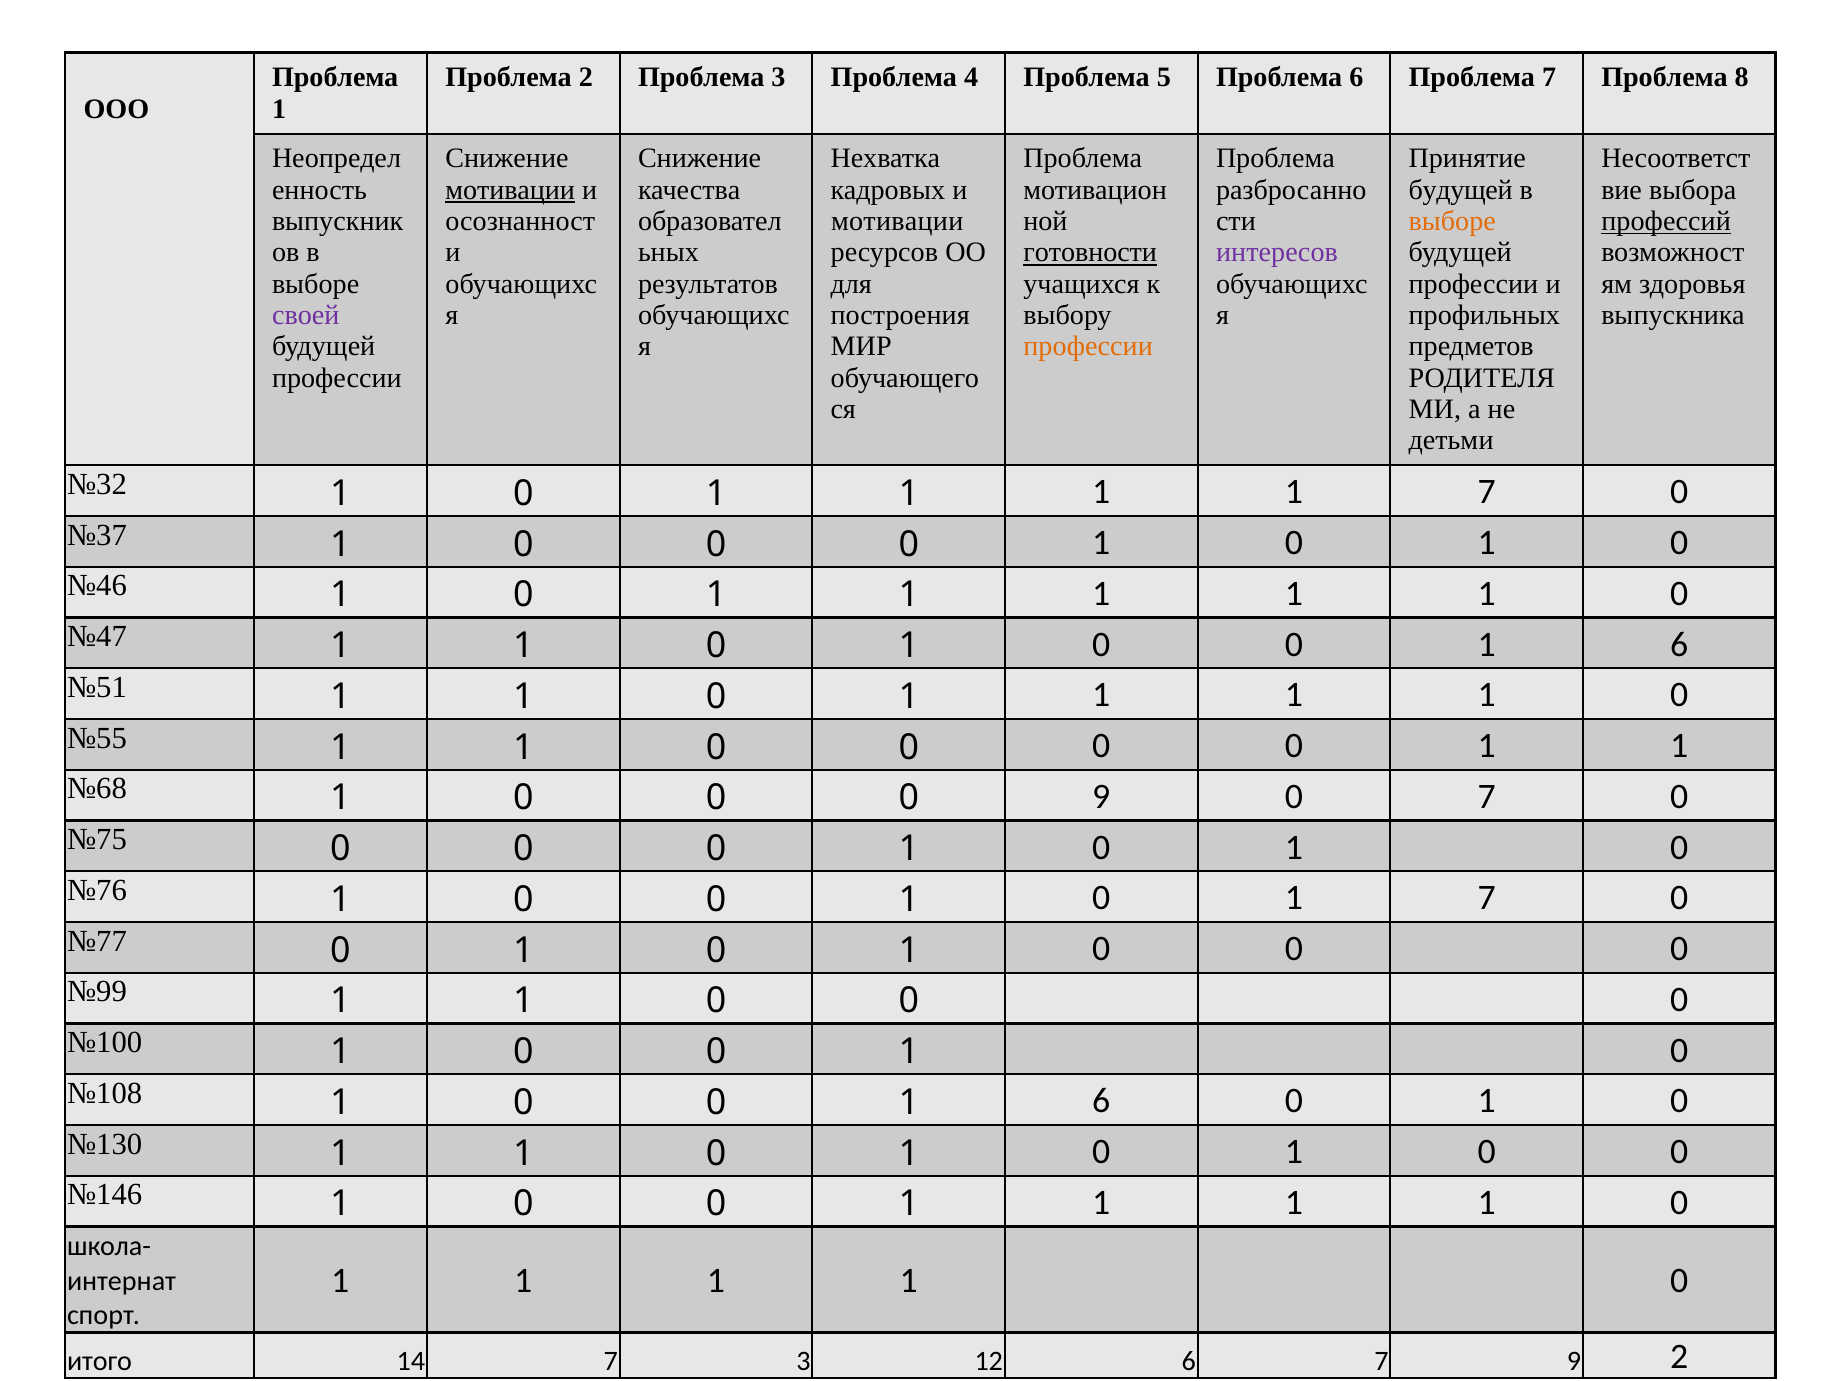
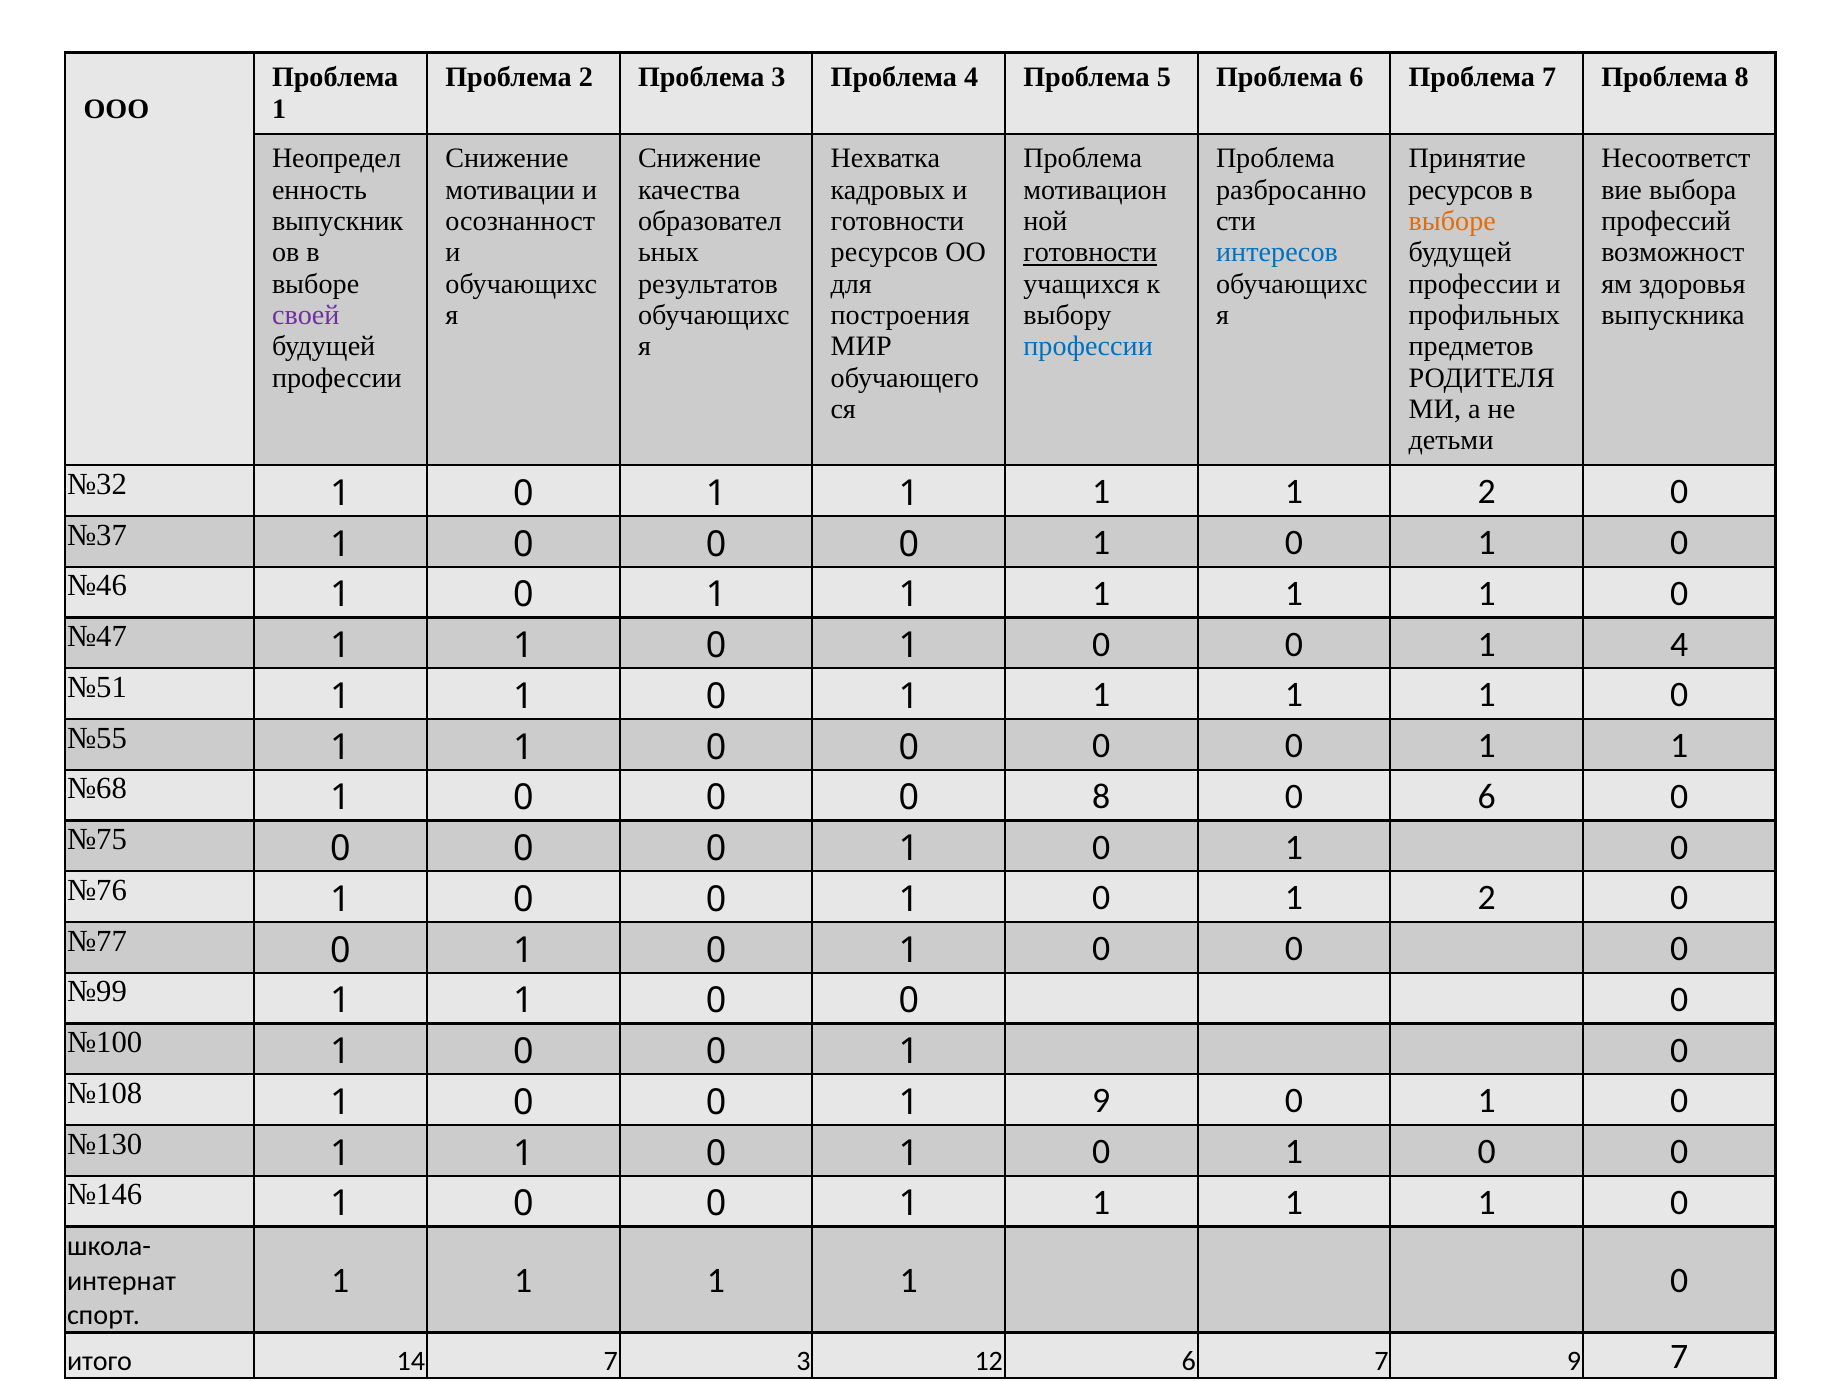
мотивации underline: present -> none (510, 190)
будущей: будущей -> ресурсов (1461, 190)
мотивации: мотивации -> готовности (897, 221)
профессий underline: present -> none (1666, 221)
интересов colour: purple -> blue (1277, 253)
профессии colour: orange -> blue (1088, 347)
1 1 7: 7 -> 2 (1487, 492)
6: 6 -> 4 (1679, 644)
0 9: 9 -> 8 (1101, 796)
0 7: 7 -> 6 (1487, 796)
0 1 7: 7 -> 2 (1487, 898)
6: 6 -> 9 (1101, 1101)
9 2: 2 -> 7 (1679, 1356)
